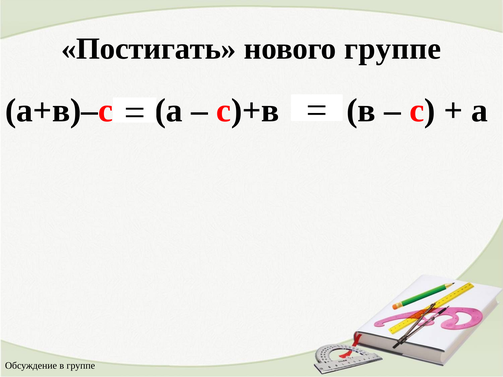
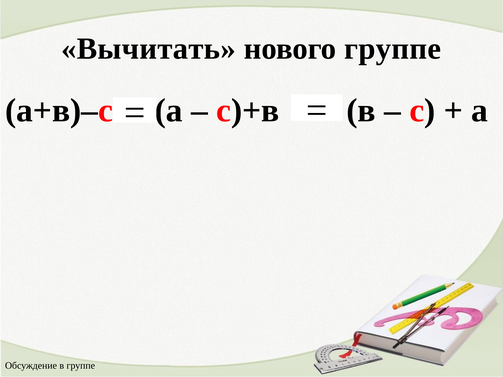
Постигать: Постигать -> Вычитать (148, 49)
